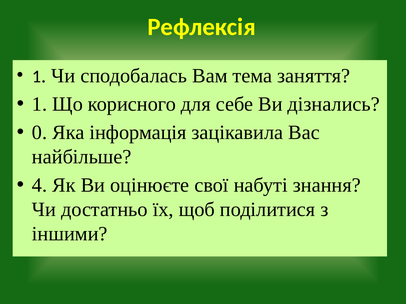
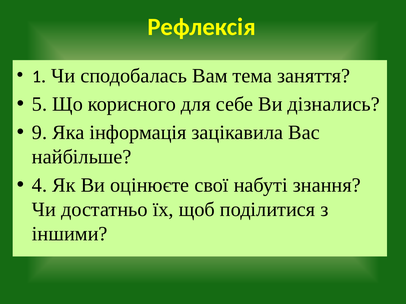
1: 1 -> 5 (40, 104)
0: 0 -> 9 (40, 133)
